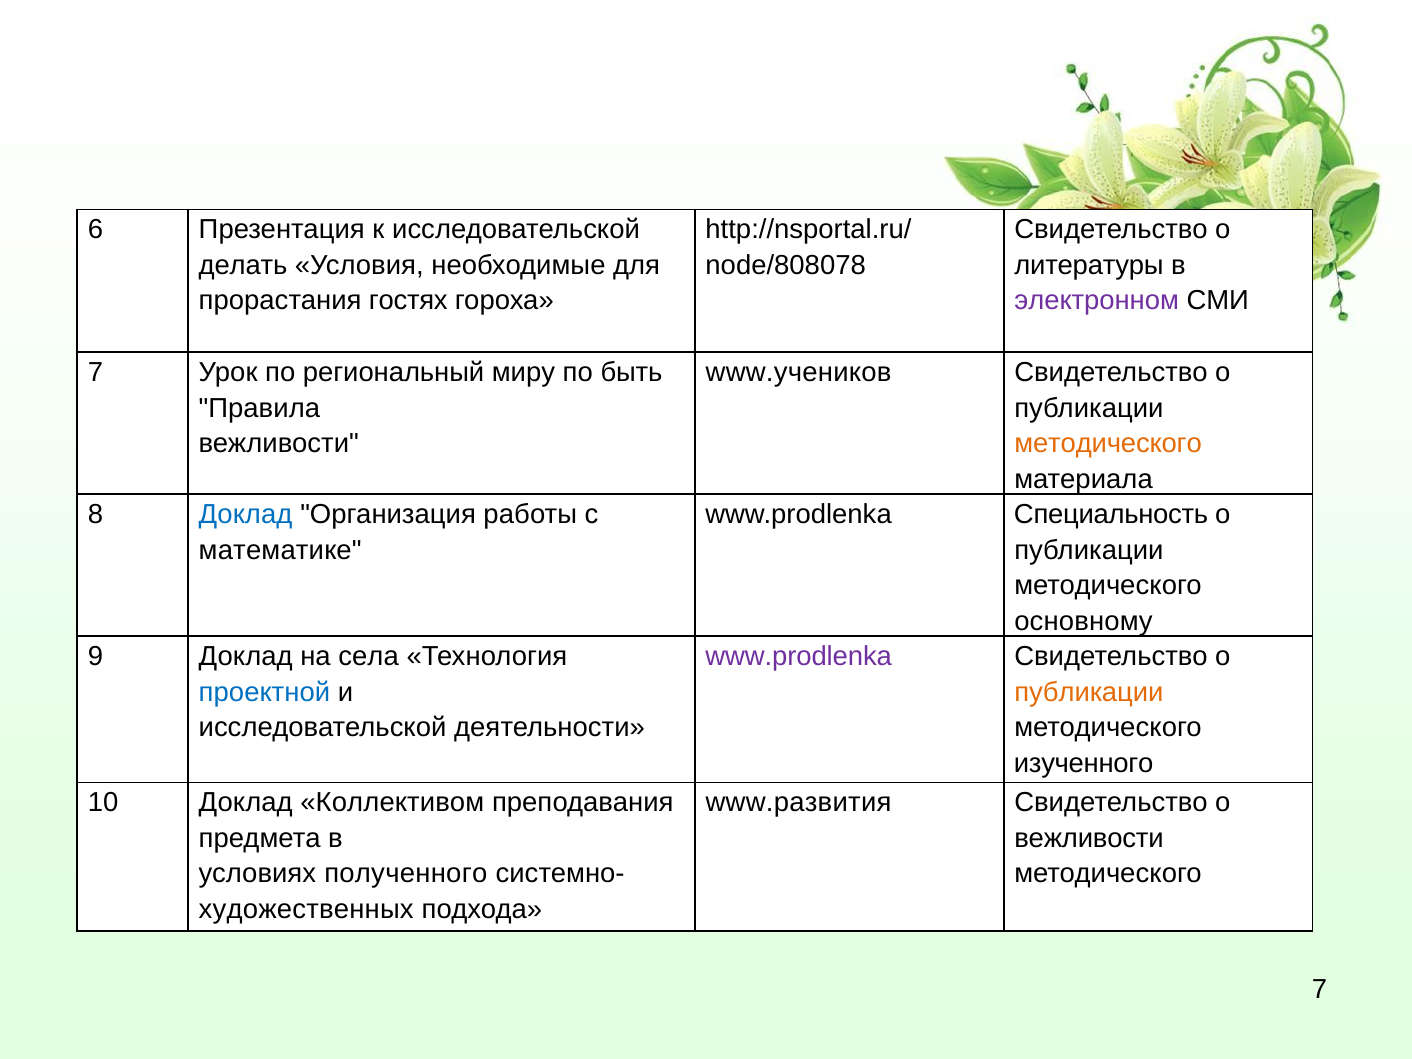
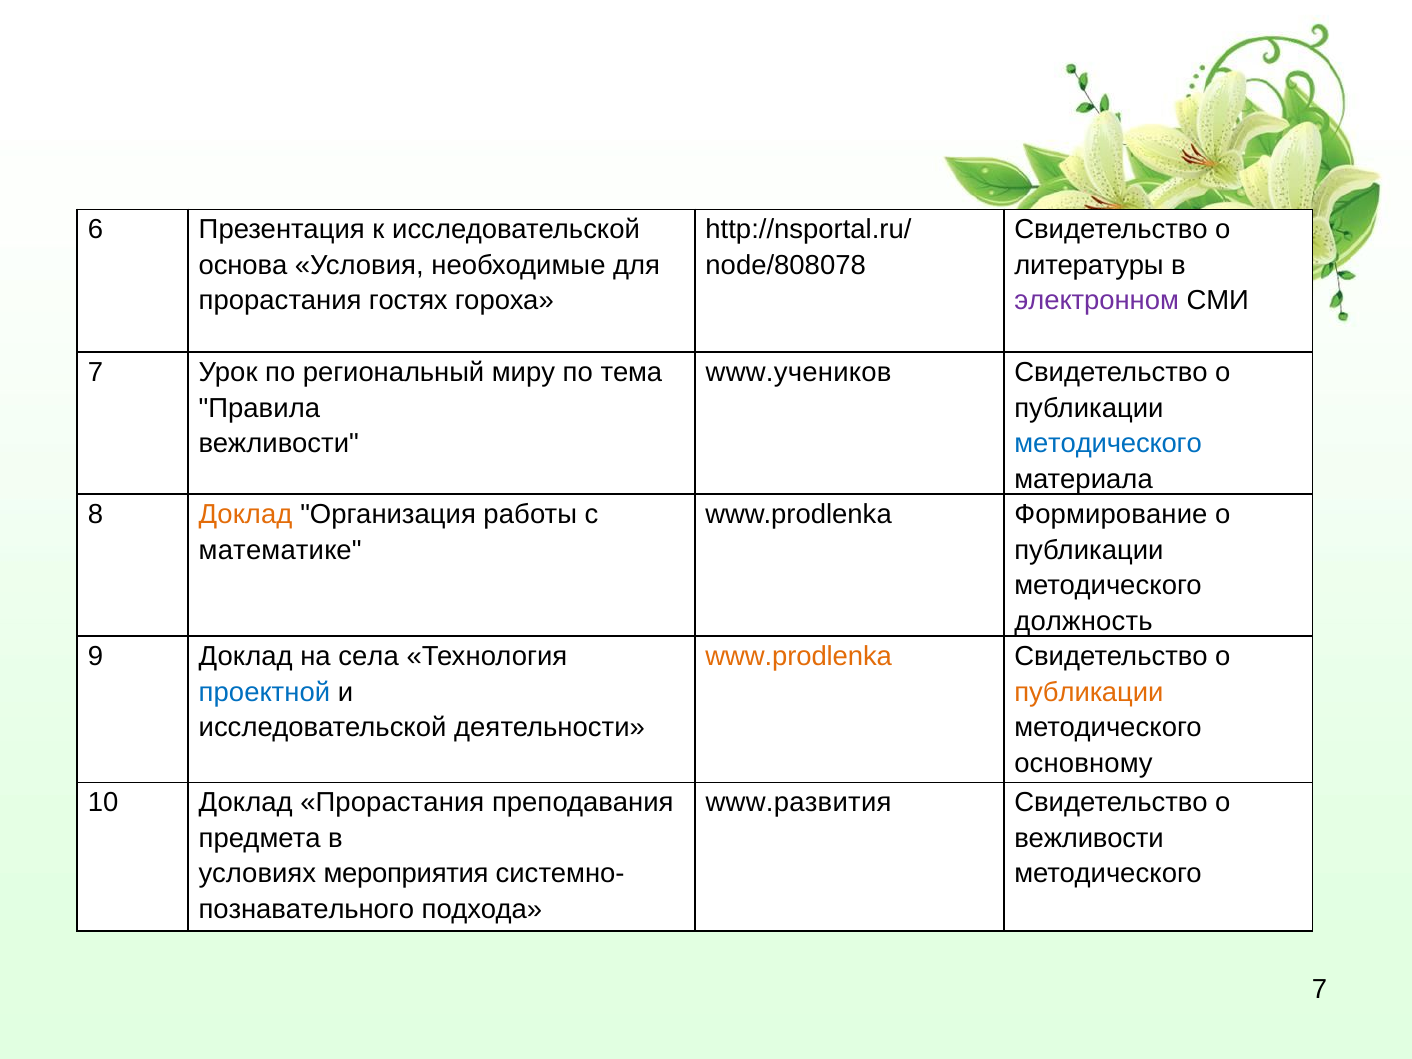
делать: делать -> основа (243, 265)
быть: быть -> тема (631, 373)
методического colour: orange -> blue (1108, 444)
Доклад colour: blue -> orange (246, 515)
Специальность: Специальность -> Формирование (1111, 515)
основному: основному -> должность (1083, 621)
www.prodlenka colour: purple -> orange (799, 657)
изученного: изученного -> основному (1083, 763)
Доклад Коллективом: Коллективом -> Прорастания (392, 803)
полученного: полученного -> мероприятия (406, 874)
художественных: художественных -> познавательного (306, 909)
